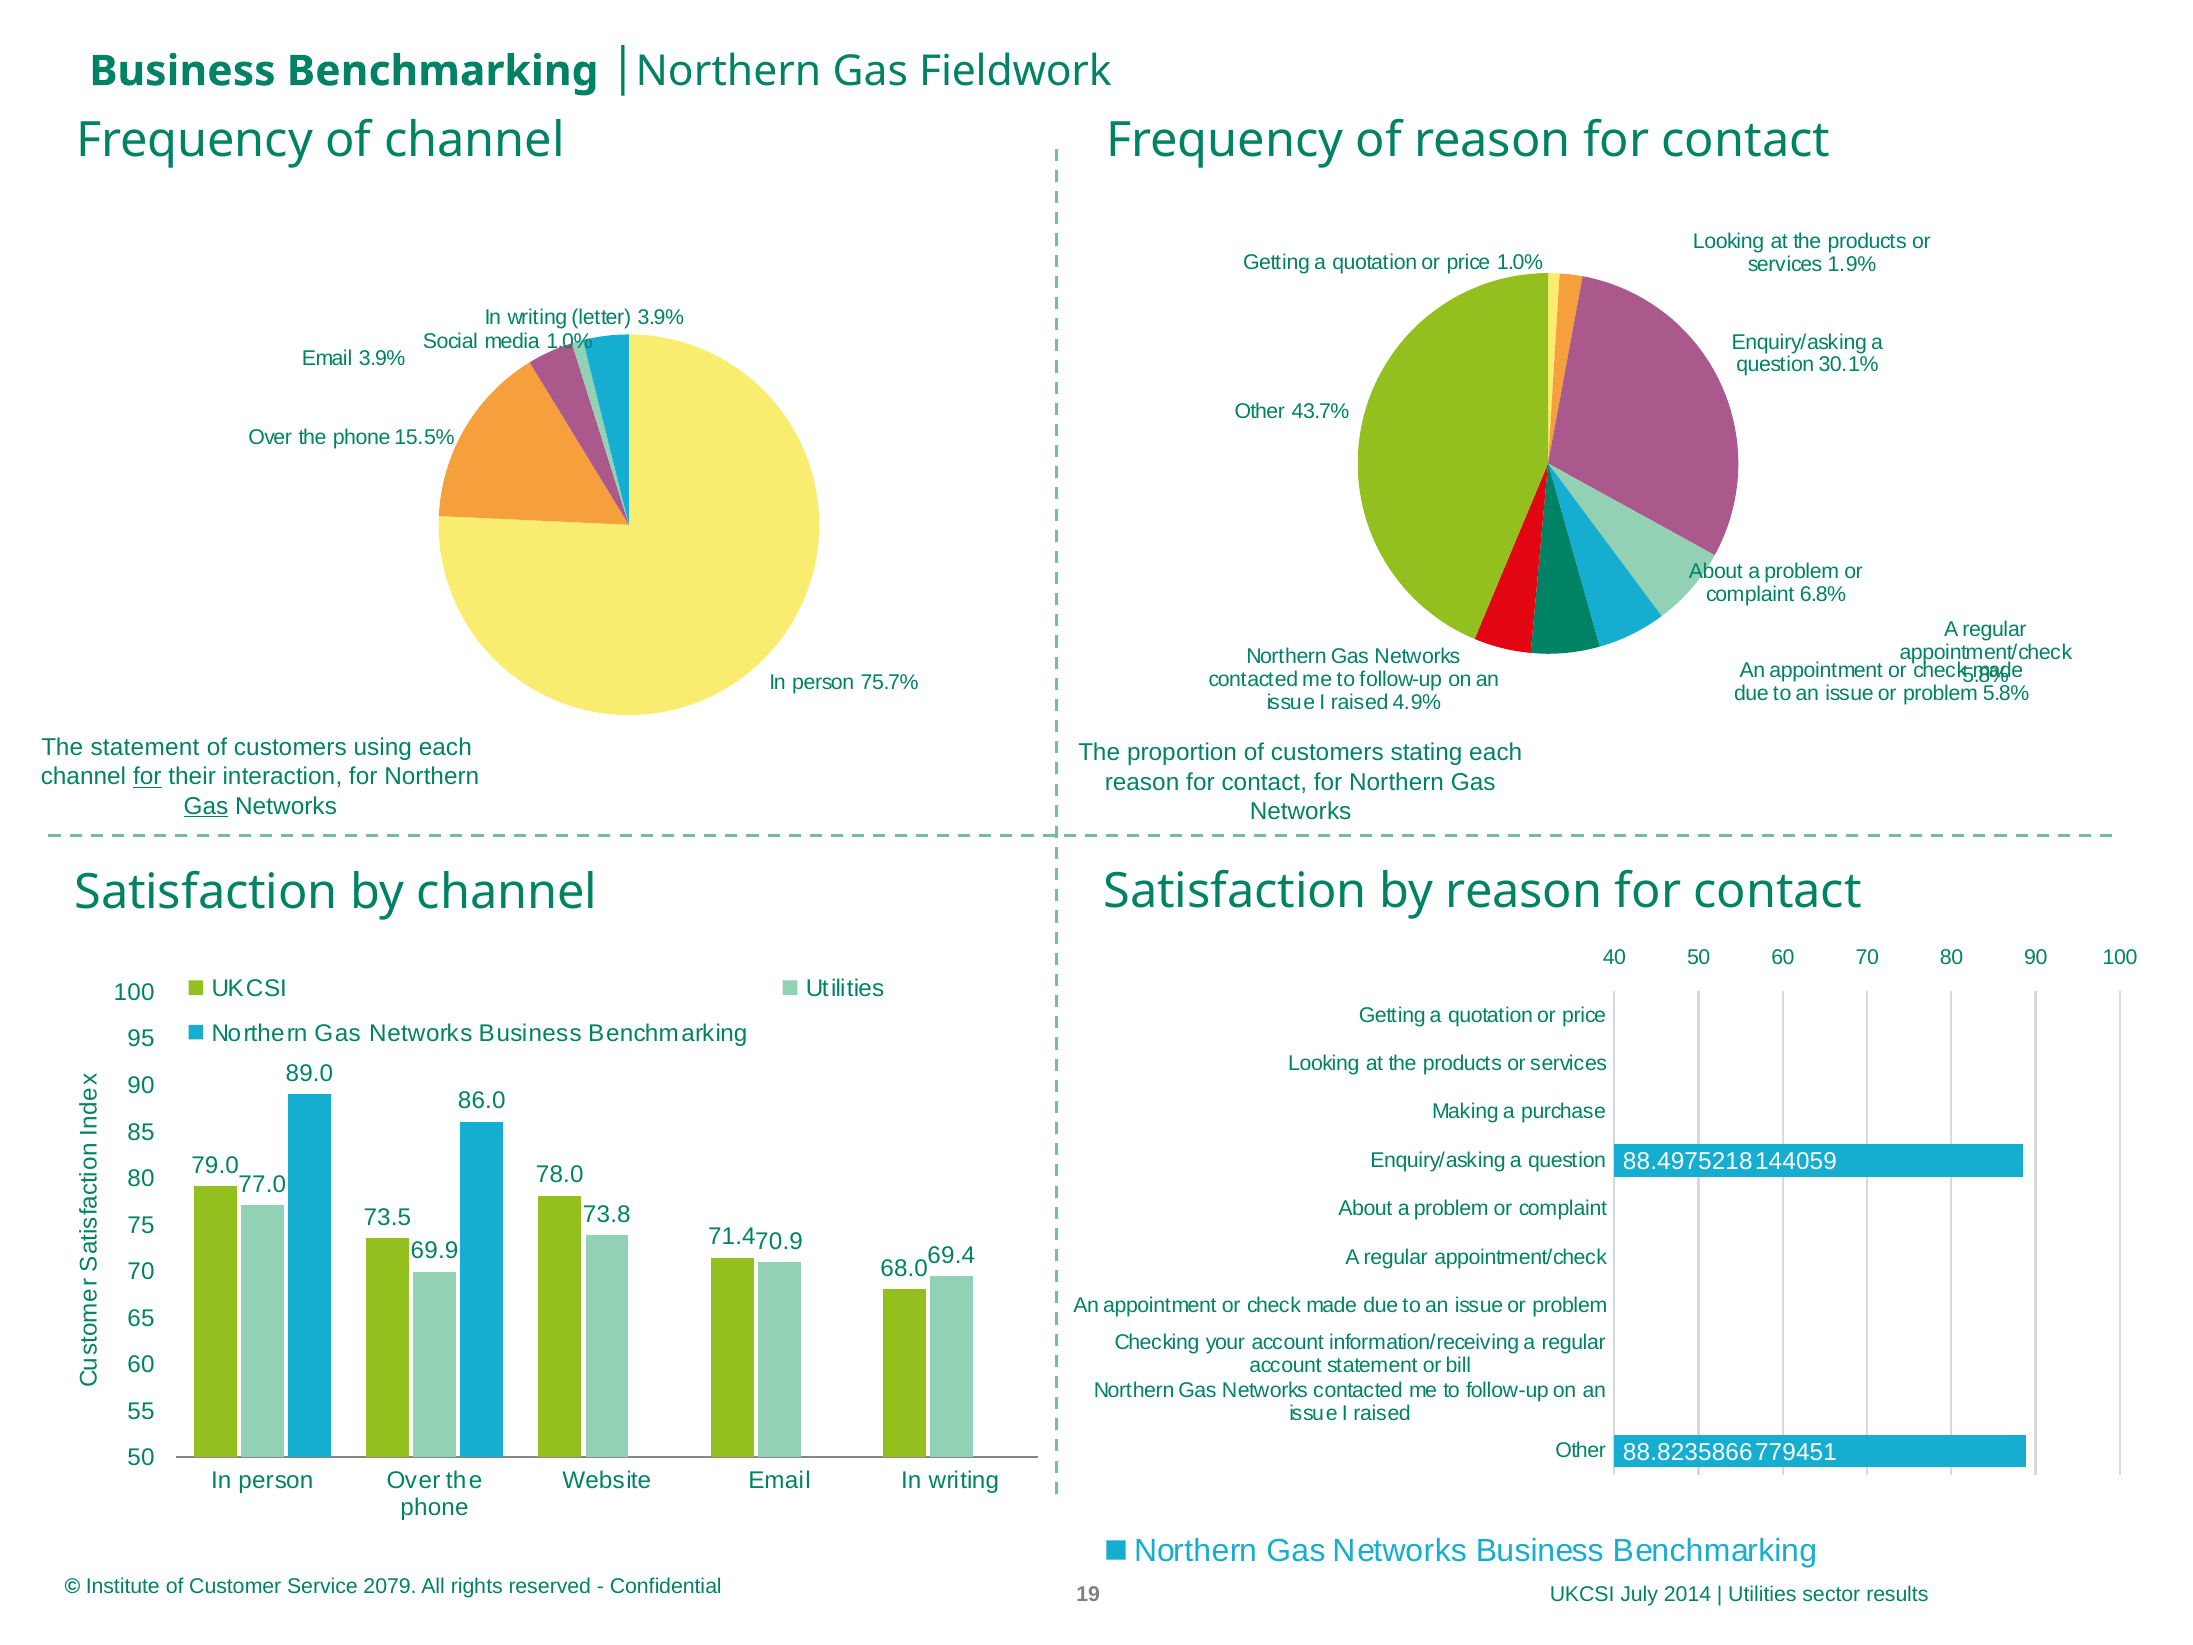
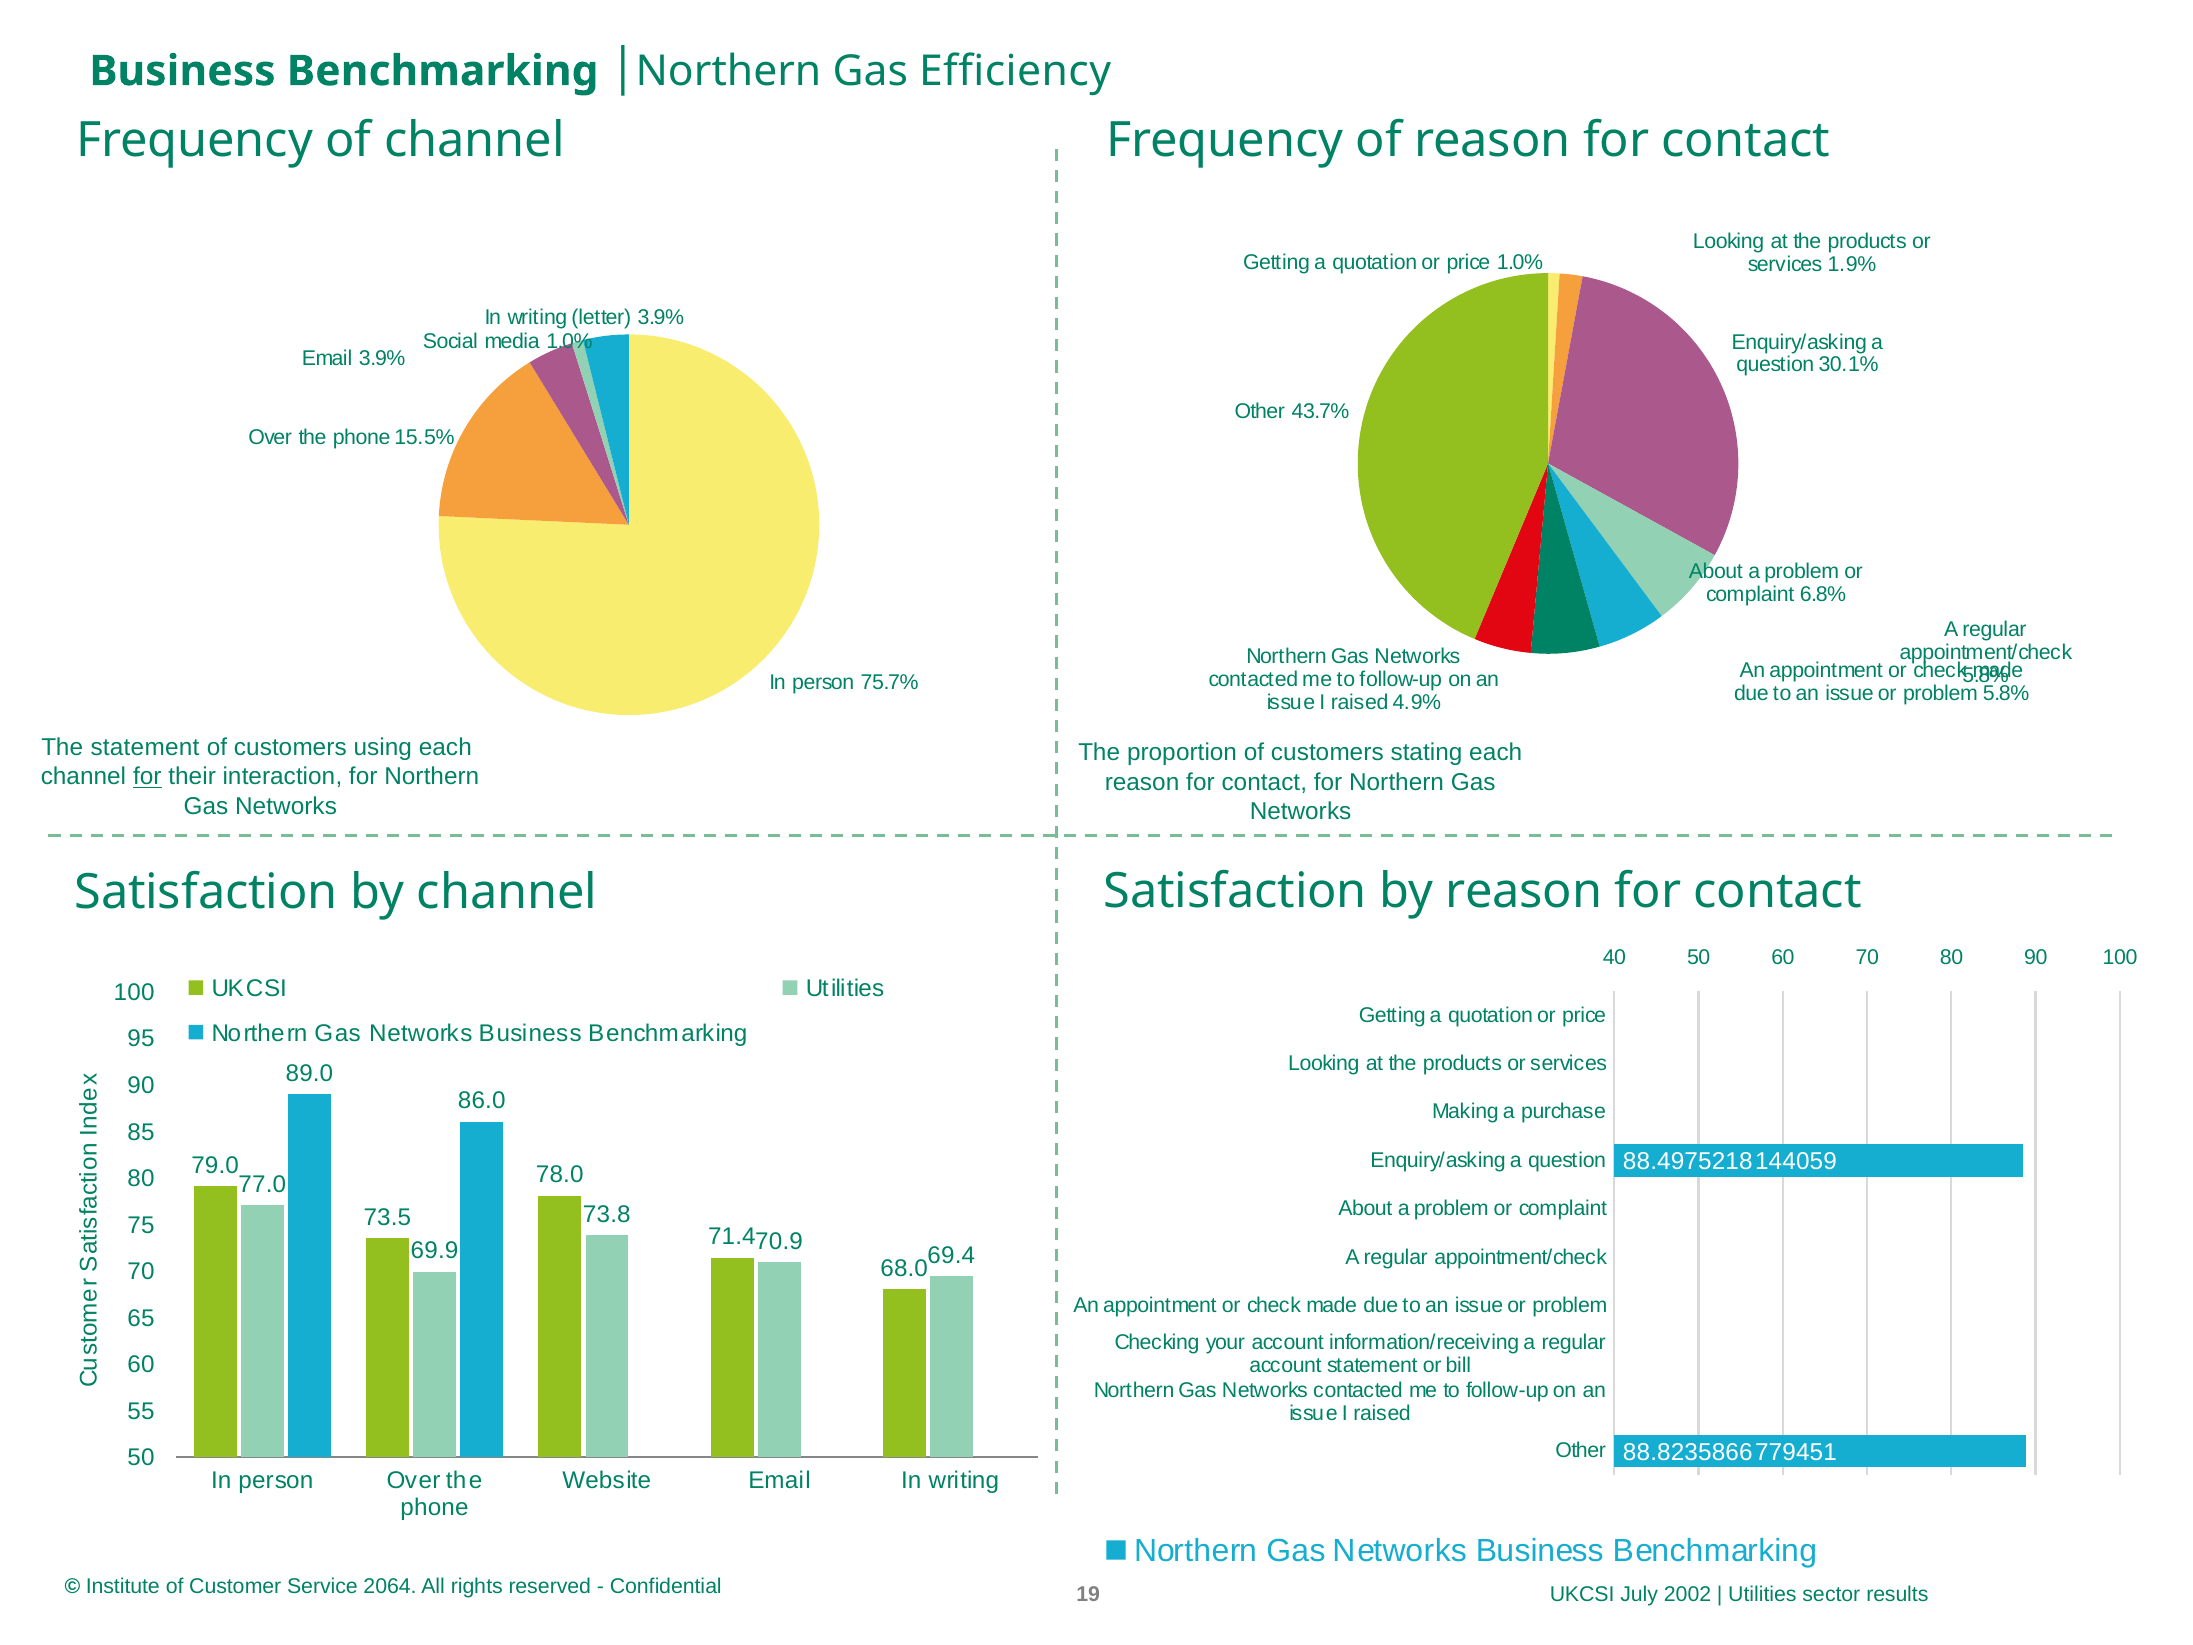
Fieldwork: Fieldwork -> Efficiency (1015, 71)
Gas underline: present -> none (206, 806)
2079: 2079 -> 2064 (390, 1586)
2014: 2014 -> 2002 (1688, 1594)
